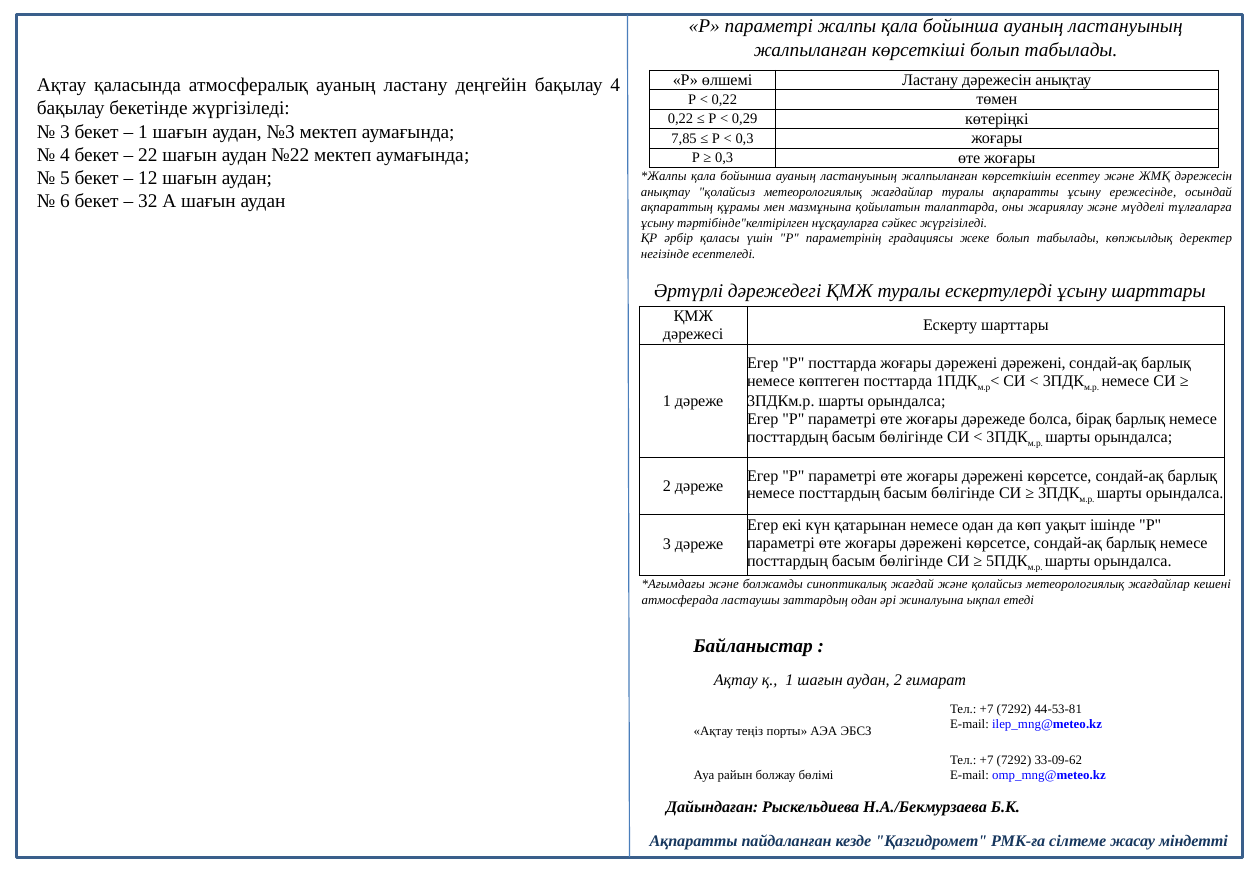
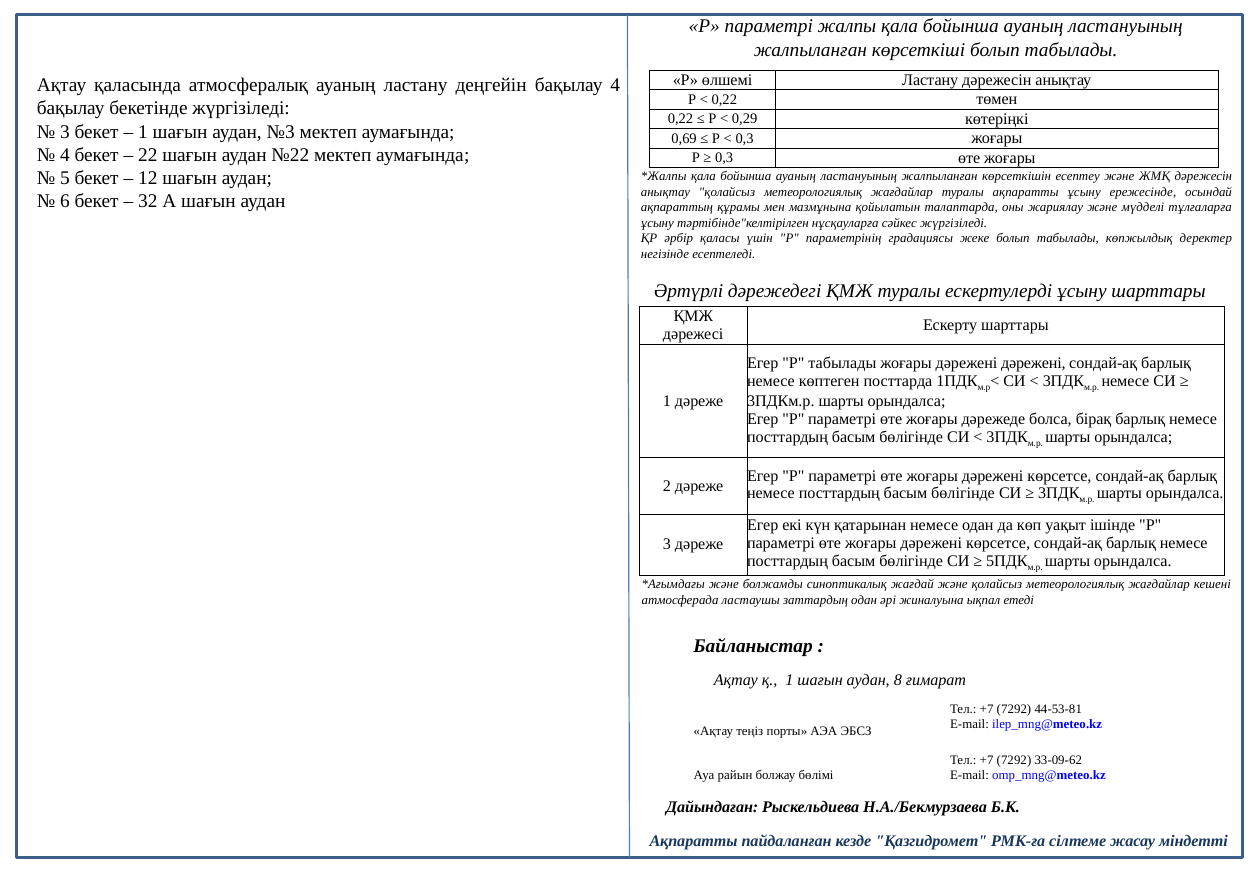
7,85: 7,85 -> 0,69 (684, 138)
Р посттарда: посттарда -> табылады (842, 363)
аудан 2: 2 -> 8 (898, 680)
